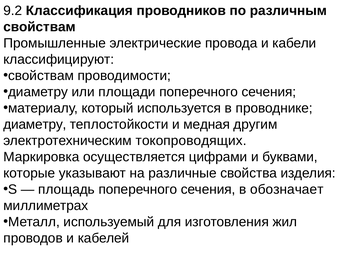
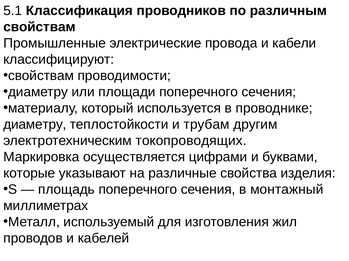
9.2: 9.2 -> 5.1 (13, 11)
медная: медная -> трубам (207, 125)
обозначает: обозначает -> монтажный (287, 190)
